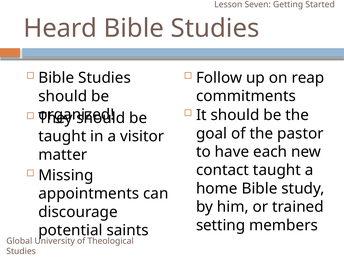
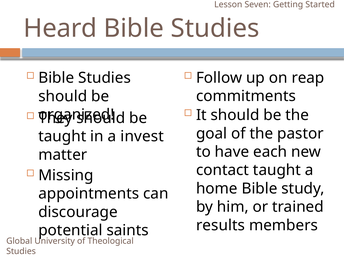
visitor: visitor -> invest (142, 136)
setting: setting -> results (220, 225)
